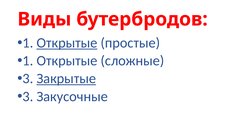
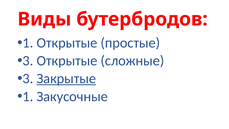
Открытые underline: present -> none (67, 43)
1: 1 -> 3 (28, 61)
3: 3 -> 1 (28, 96)
